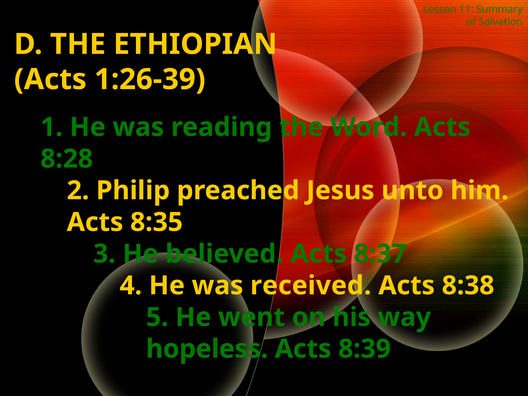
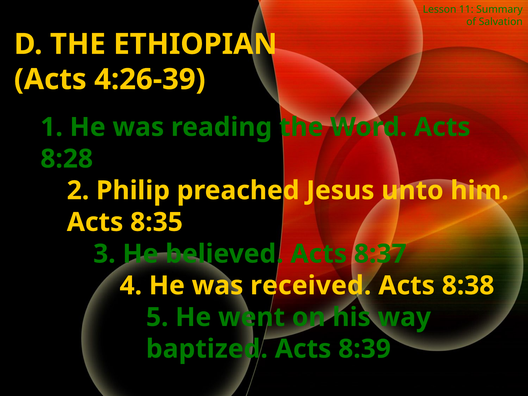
1:26-39: 1:26-39 -> 4:26-39 (150, 79)
hopeless: hopeless -> baptized (207, 349)
